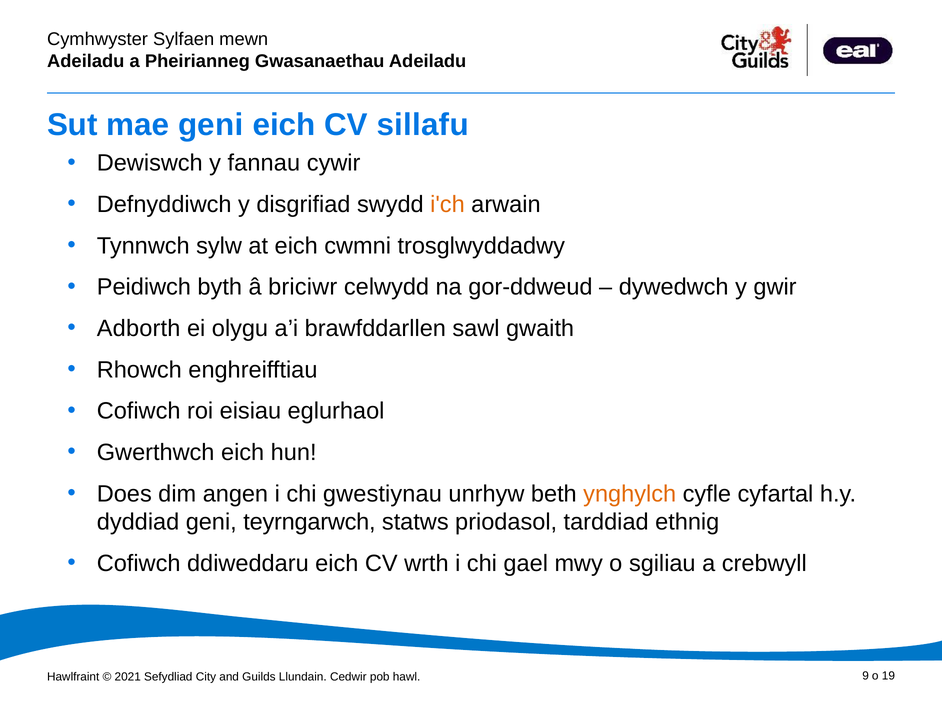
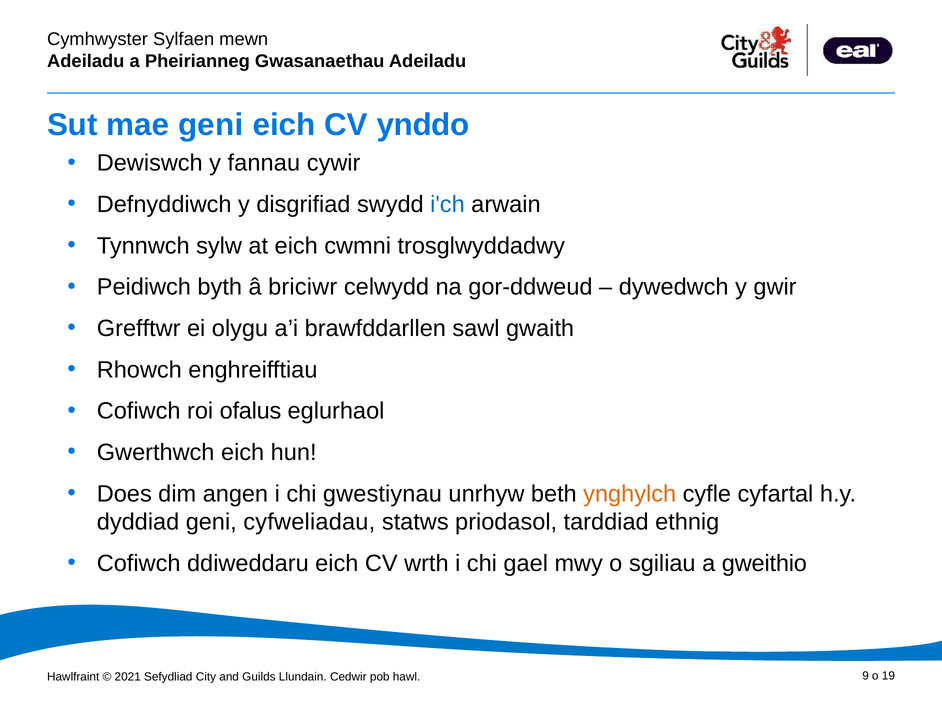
sillafu: sillafu -> ynddo (423, 125)
i'ch colour: orange -> blue (447, 204)
Adborth: Adborth -> Grefftwr (139, 328)
eisiau: eisiau -> ofalus (251, 411)
teyrngarwch: teyrngarwch -> cyfweliadau (309, 522)
crebwyll: crebwyll -> gweithio (764, 563)
